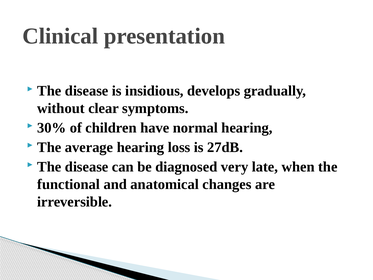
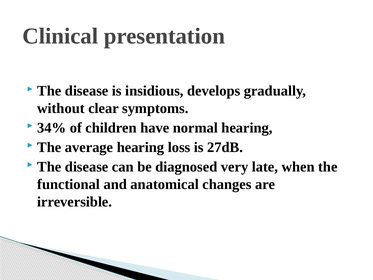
30%: 30% -> 34% (52, 128)
